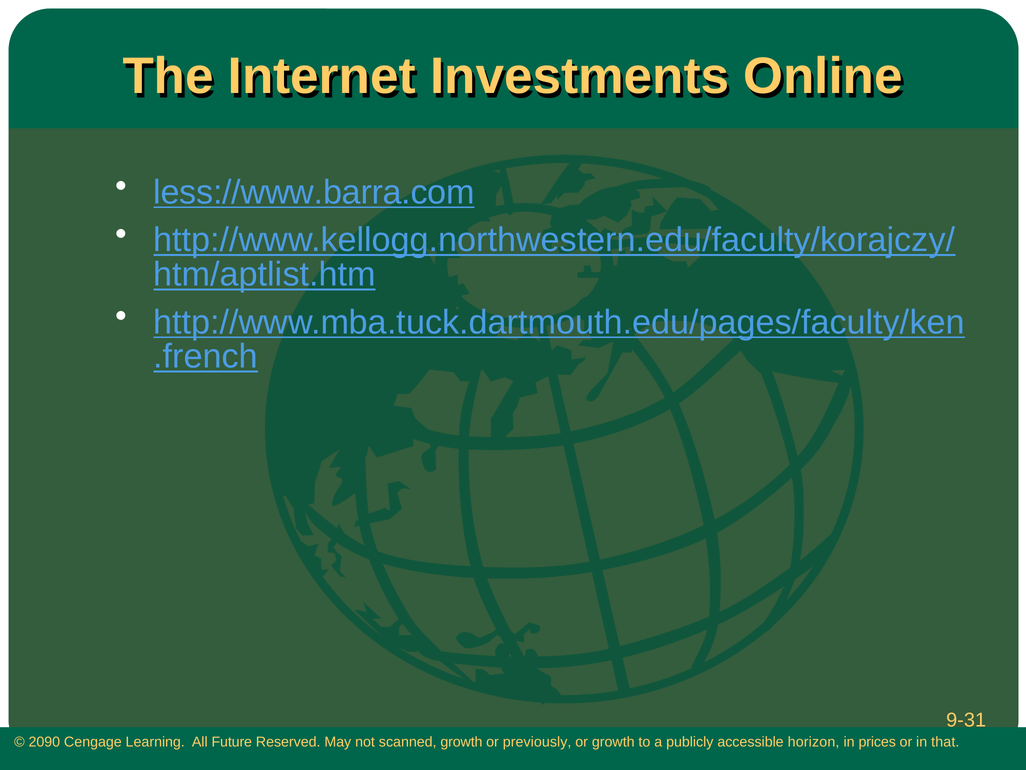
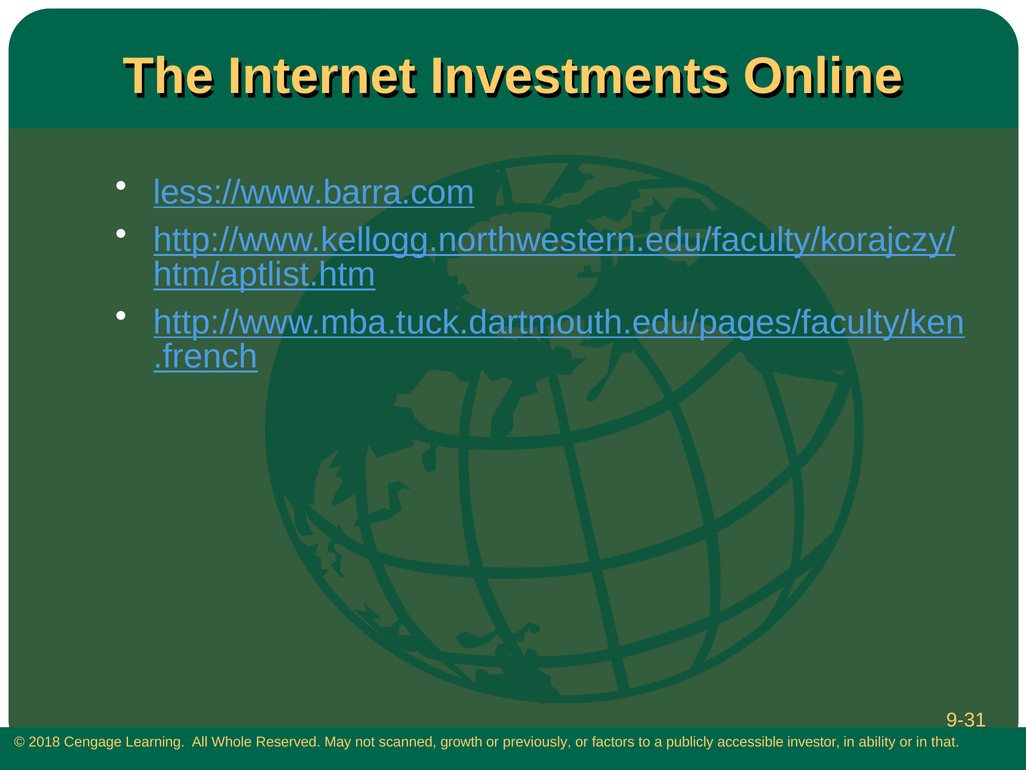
2090: 2090 -> 2018 (44, 741)
Future: Future -> Whole (232, 741)
or growth: growth -> factors (613, 741)
horizon: horizon -> investor (814, 741)
prices: prices -> ability (877, 741)
